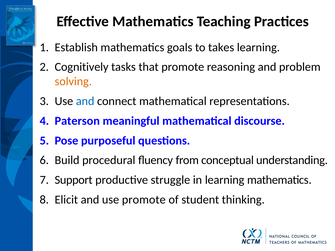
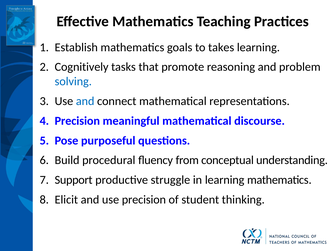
solving colour: orange -> blue (73, 82)
Paterson: Paterson -> Precision (77, 121)
use promote: promote -> precision (144, 200)
